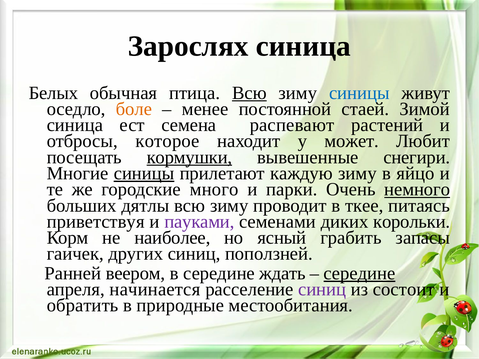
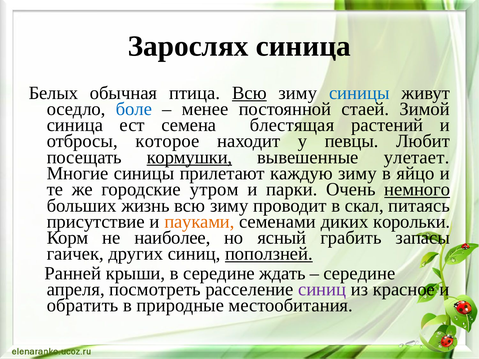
боле colour: orange -> blue (134, 109)
распевают: распевают -> блестящая (292, 125)
может: может -> певцы (352, 141)
снегири: снегири -> улетает (417, 157)
синицы underline: present -> none (144, 173)
много: много -> утром (214, 190)
дятлы: дятлы -> жизнь (145, 206)
ткее: ткее -> скал (364, 206)
приветствуя: приветствуя -> присутствие (96, 222)
пауками colour: purple -> orange (199, 222)
поползней underline: none -> present (269, 254)
веером: веером -> крыши (135, 274)
середине underline: present -> none (359, 274)
начинается: начинается -> посмотреть (155, 290)
состоит: состоит -> красное (404, 290)
